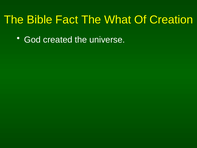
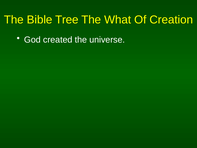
Fact: Fact -> Tree (67, 20)
